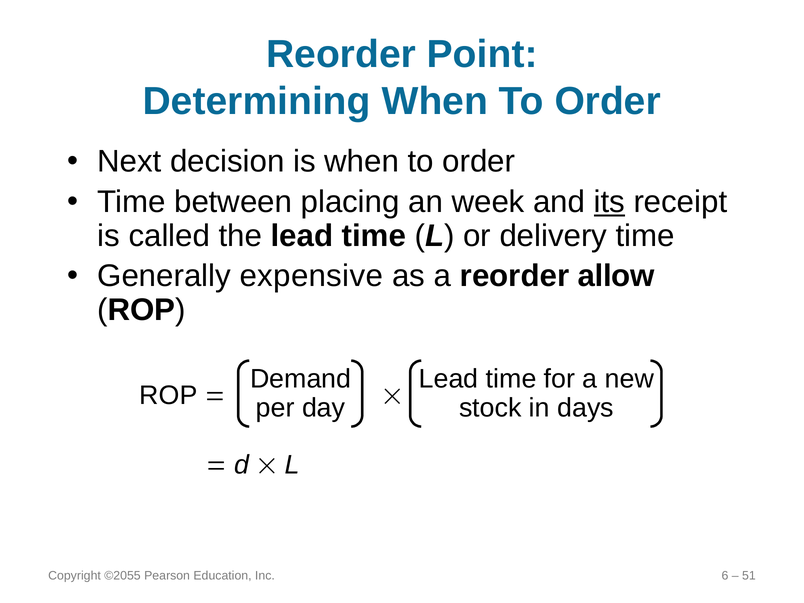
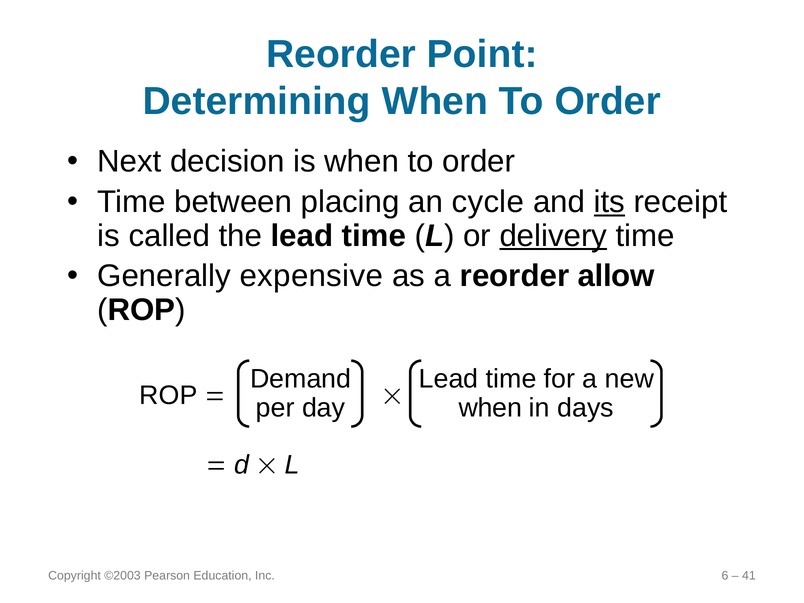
week: week -> cycle (488, 202)
delivery underline: none -> present (553, 236)
stock: stock -> when (490, 408)
©2055: ©2055 -> ©2003 (123, 576)
51: 51 -> 41 (749, 576)
